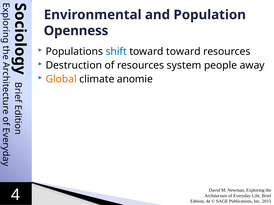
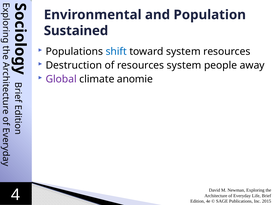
Openness: Openness -> Sustained (76, 31)
toward toward: toward -> system (183, 52)
Global colour: orange -> purple (61, 79)
